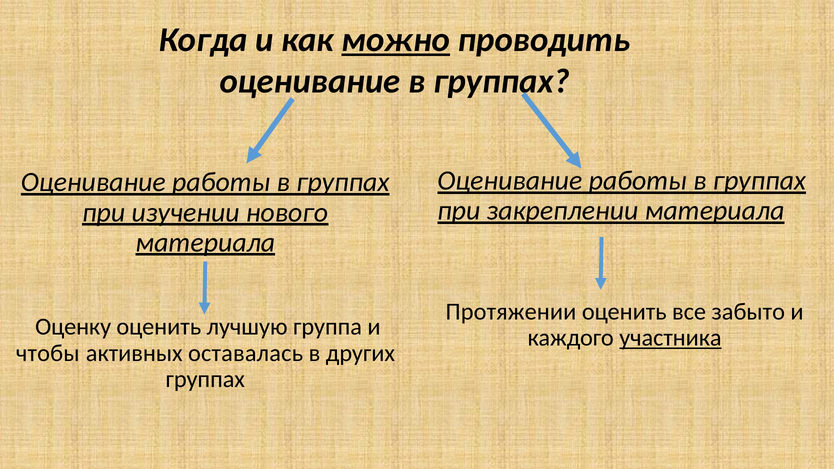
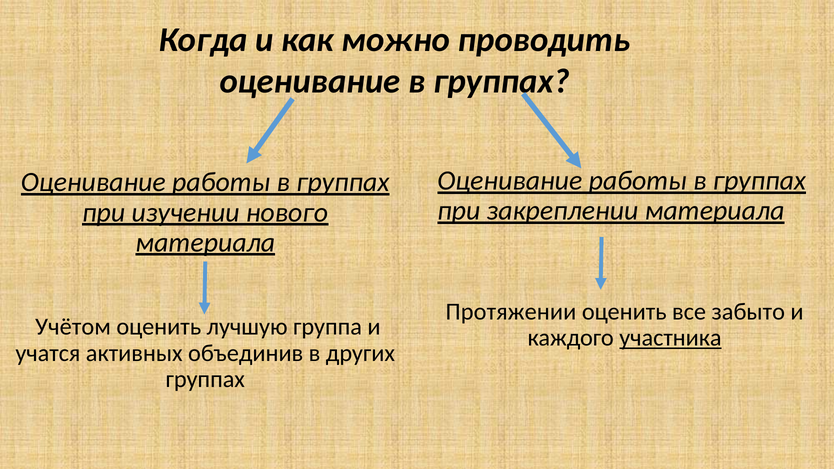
можно underline: present -> none (396, 40)
Оценку: Оценку -> Учётом (73, 327)
чтобы: чтобы -> учатся (48, 353)
оставалась: оставалась -> объединив (246, 353)
